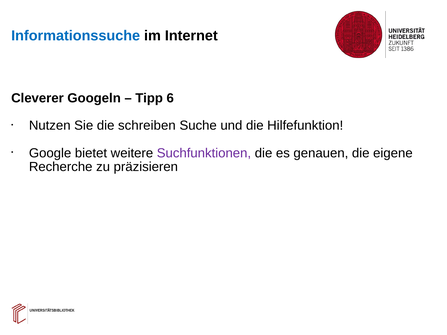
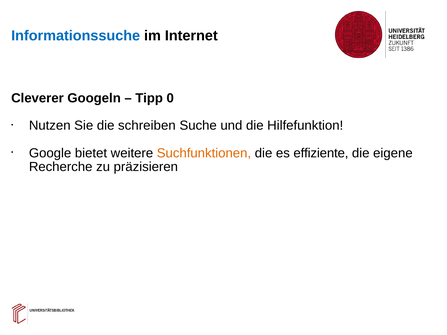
6: 6 -> 0 (170, 98)
Suchfunktionen colour: purple -> orange (204, 153)
genauen: genauen -> effiziente (321, 153)
